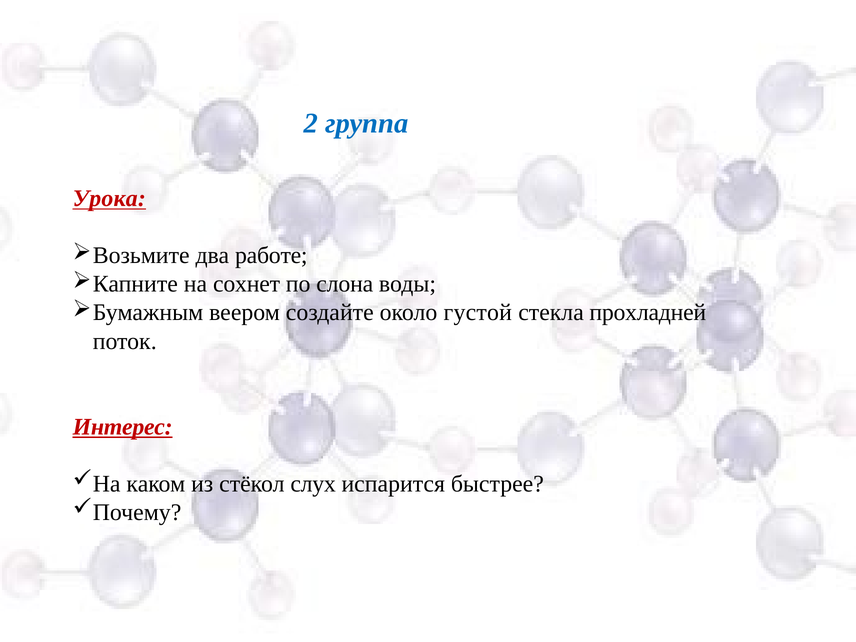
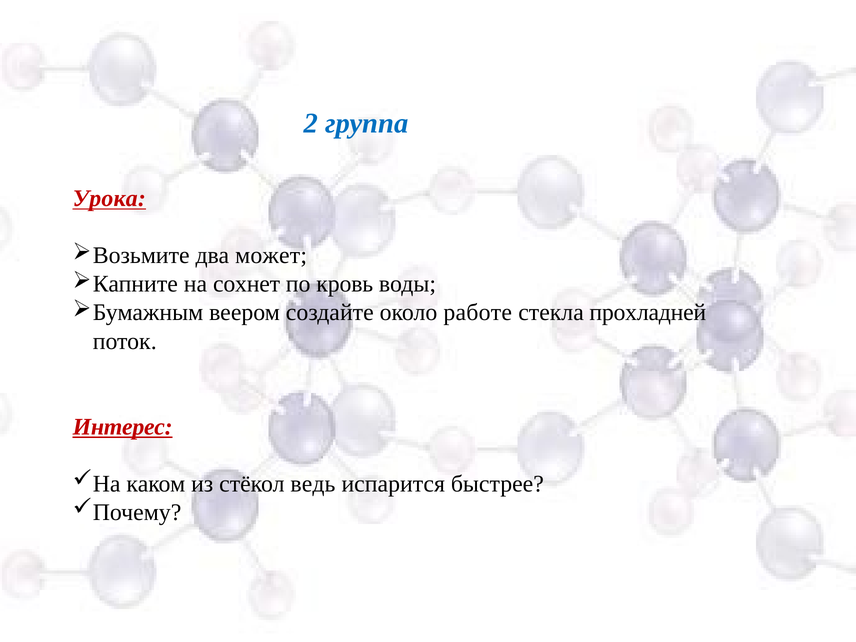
работе: работе -> может (271, 256)
слона: слона -> кровь (345, 284)
густой: густой -> работе (478, 313)
слух: слух -> ведь (313, 484)
